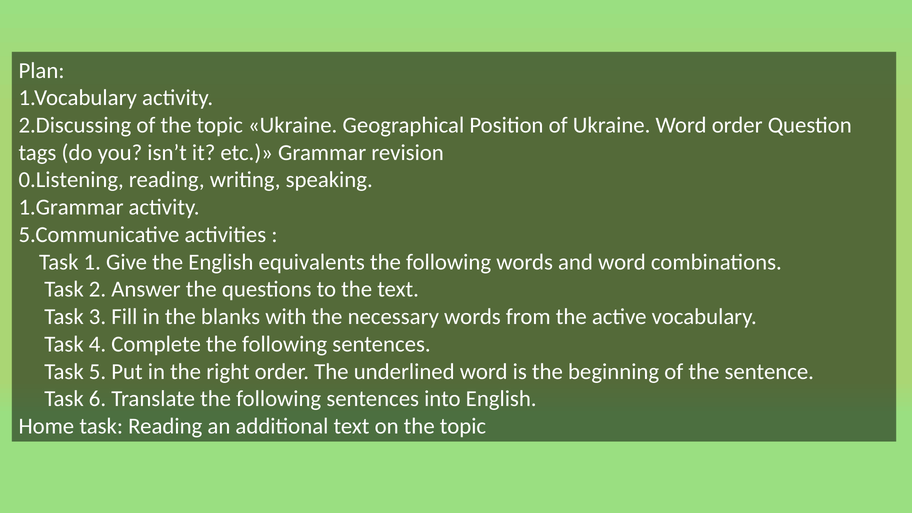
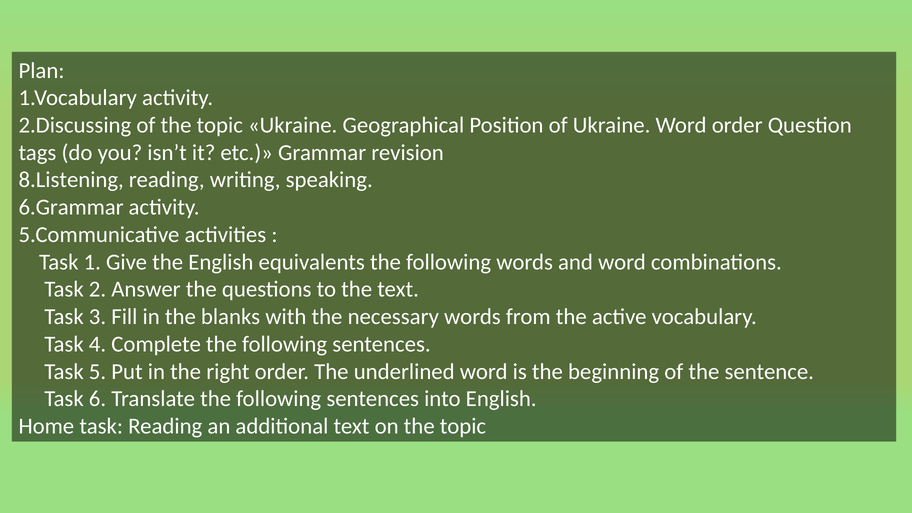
0.Listening: 0.Listening -> 8.Listening (71, 180)
1.Grammar: 1.Grammar -> 6.Grammar (71, 207)
